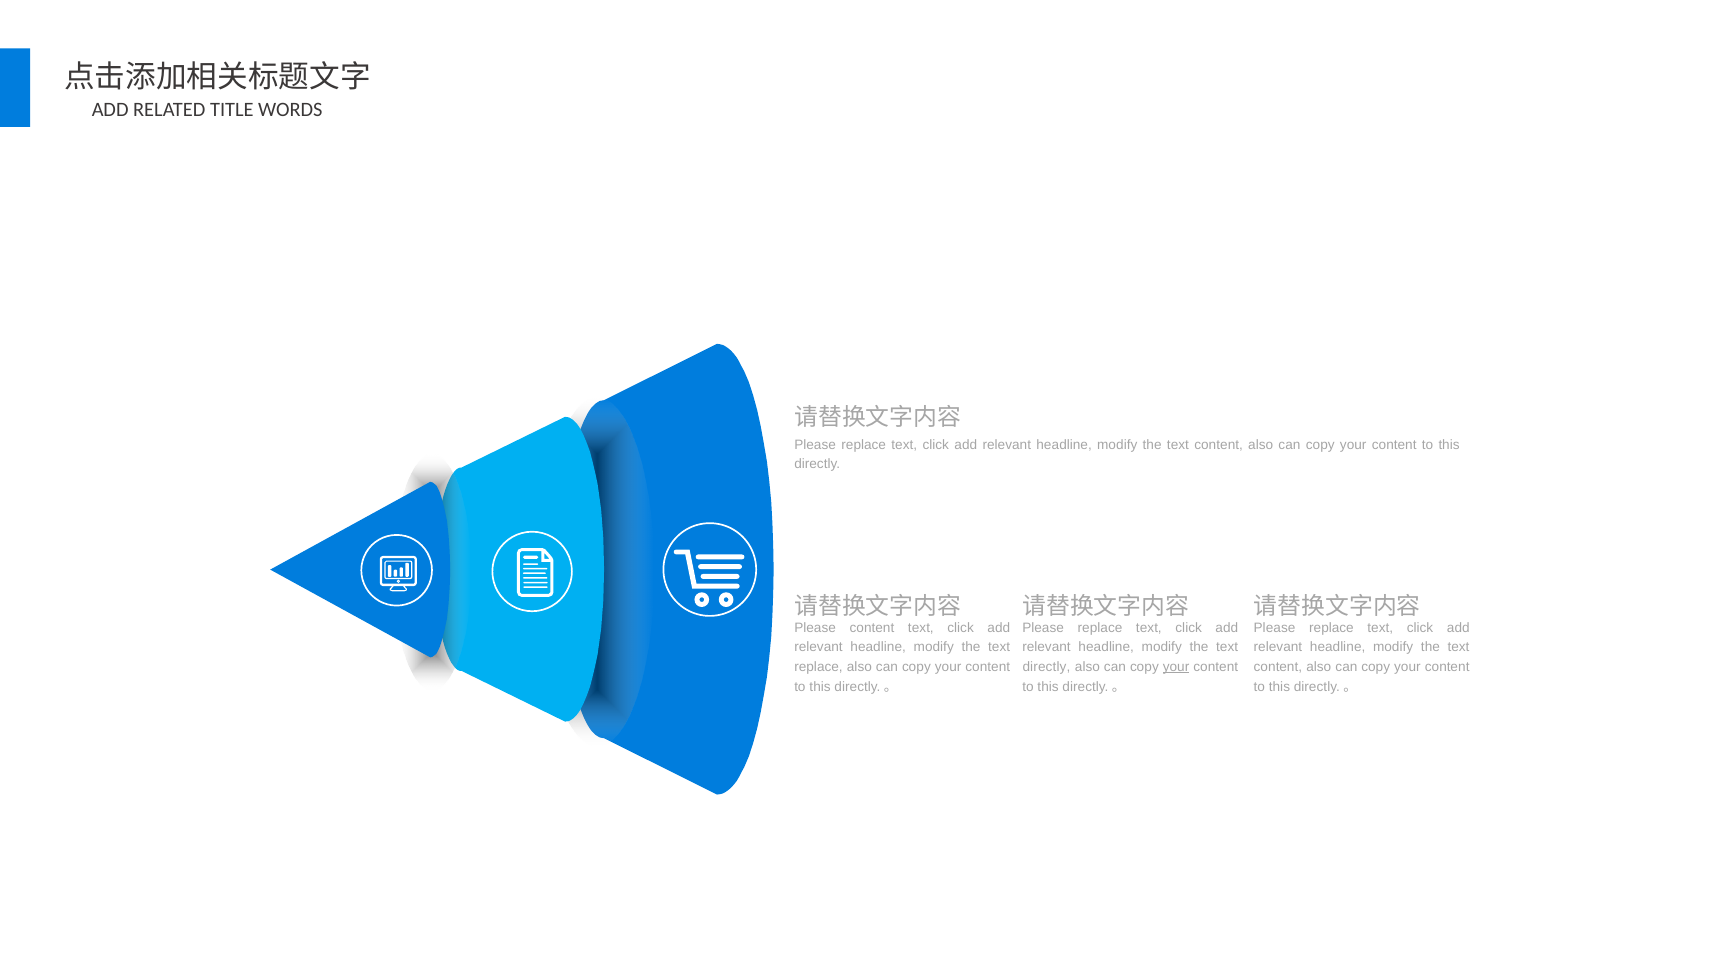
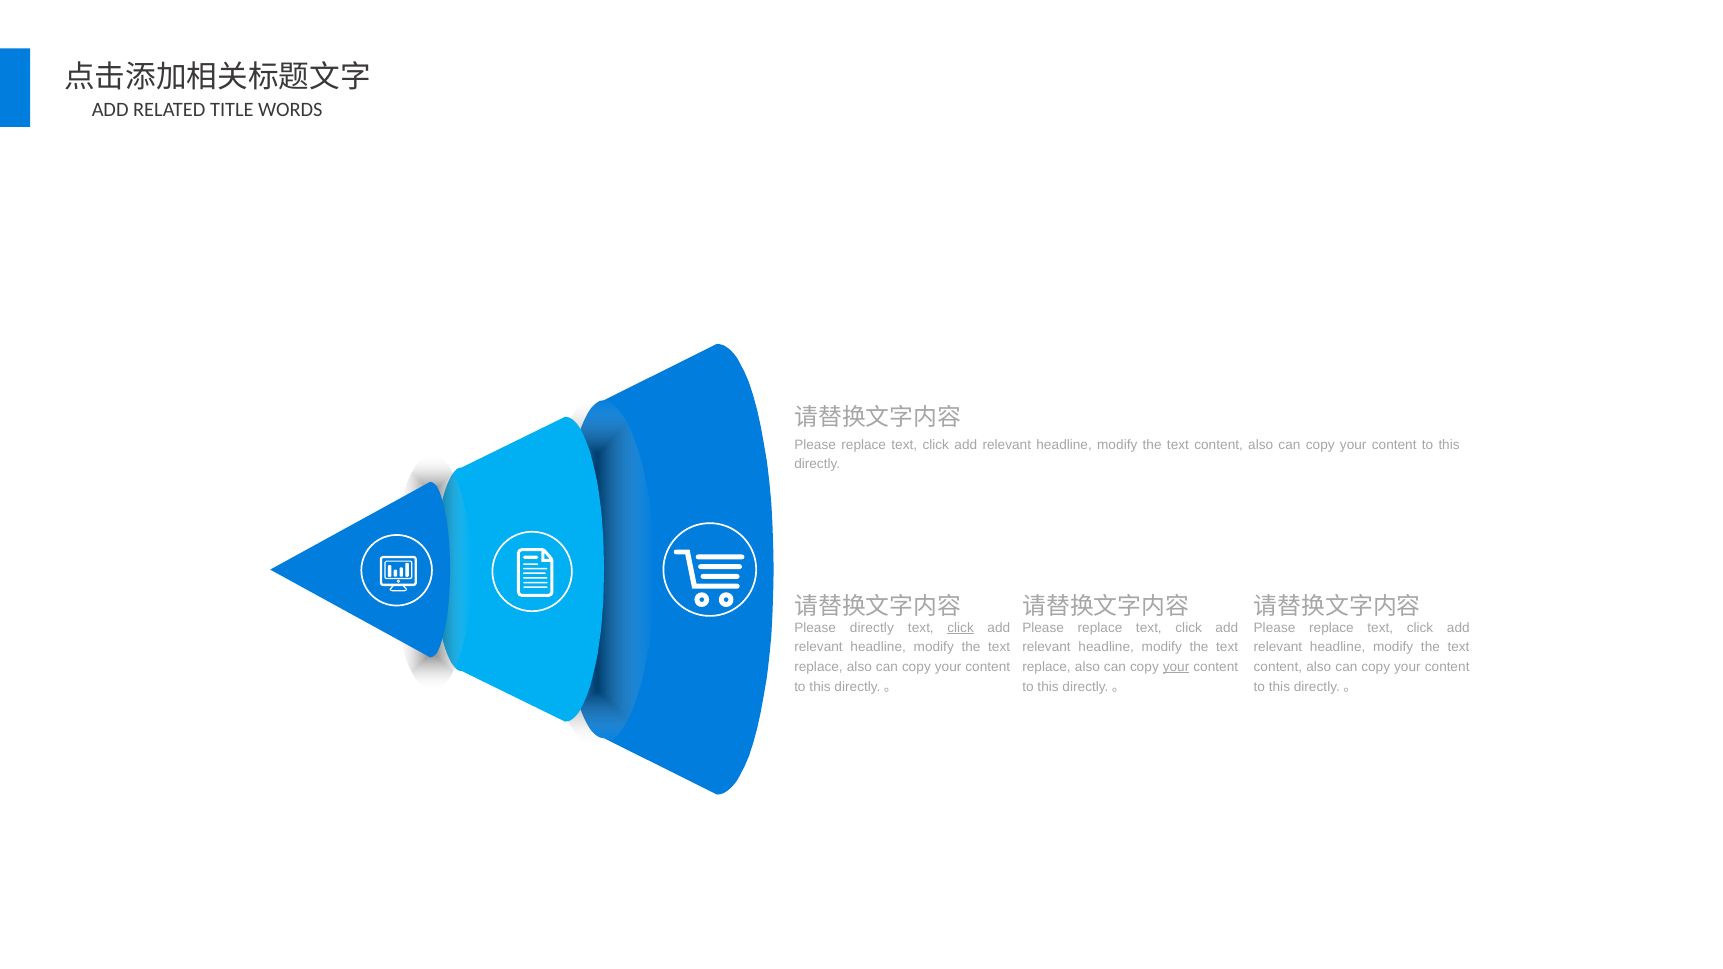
Please content: content -> directly (872, 628)
click underline: none -> present (961, 628)
directly: directly -> replace (1047, 667)
